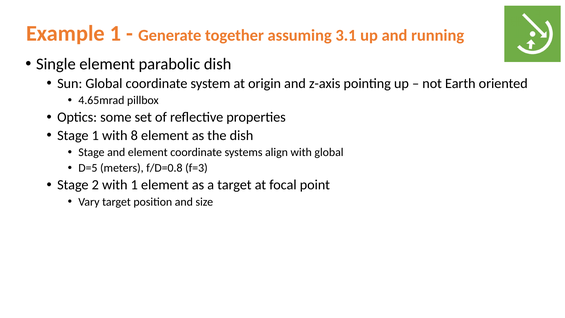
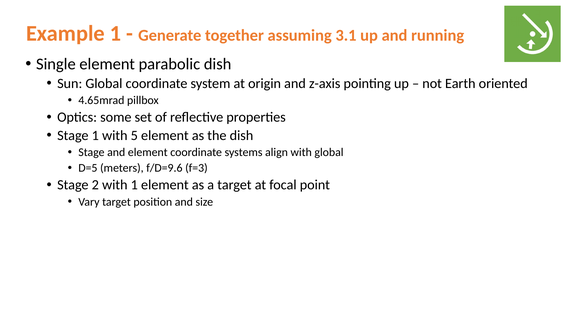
8: 8 -> 5 (134, 135)
f/D=0.8: f/D=0.8 -> f/D=9.6 (164, 168)
